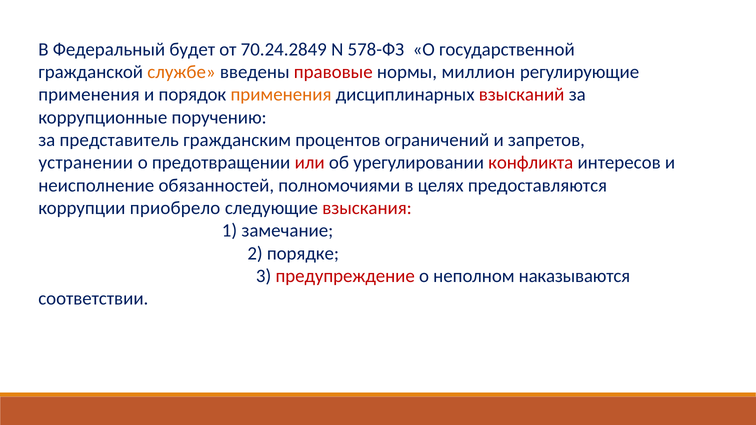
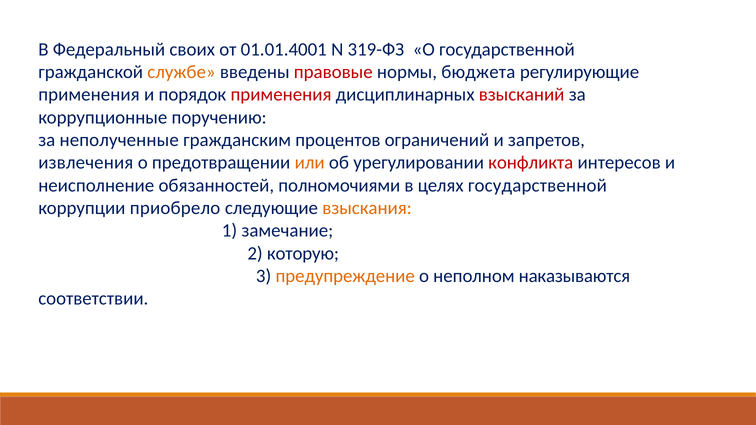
будет: будет -> своих (192, 49)
70.24.2849: 70.24.2849 -> 01.01.4001 (284, 49)
578-ФЗ: 578-ФЗ -> 319-ФЗ (376, 49)
миллион: миллион -> бюджета (478, 72)
применения colour: orange -> red (281, 95)
представитель: представитель -> неполученные (119, 140)
устранении: устранении -> извлечения (86, 163)
или colour: red -> orange (310, 163)
целях предоставляются: предоставляются -> государственной (537, 186)
взыскания colour: red -> orange (367, 208)
порядке: порядке -> которую (303, 254)
предупреждение colour: red -> orange (345, 276)
